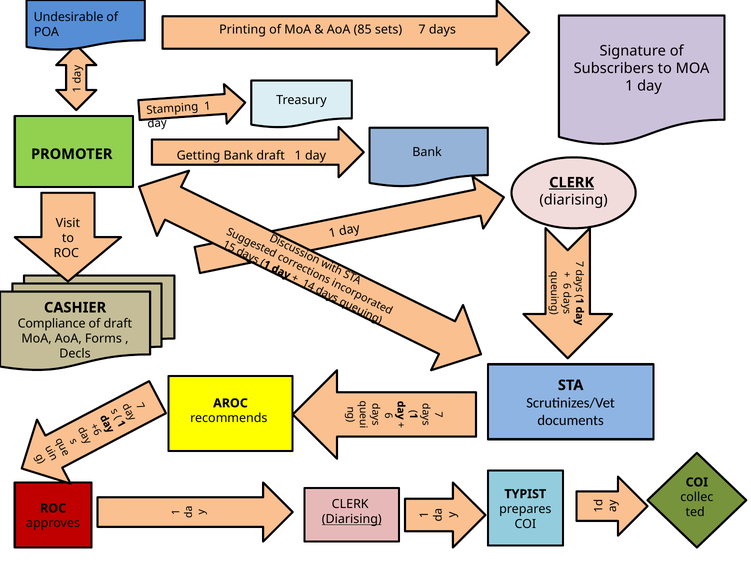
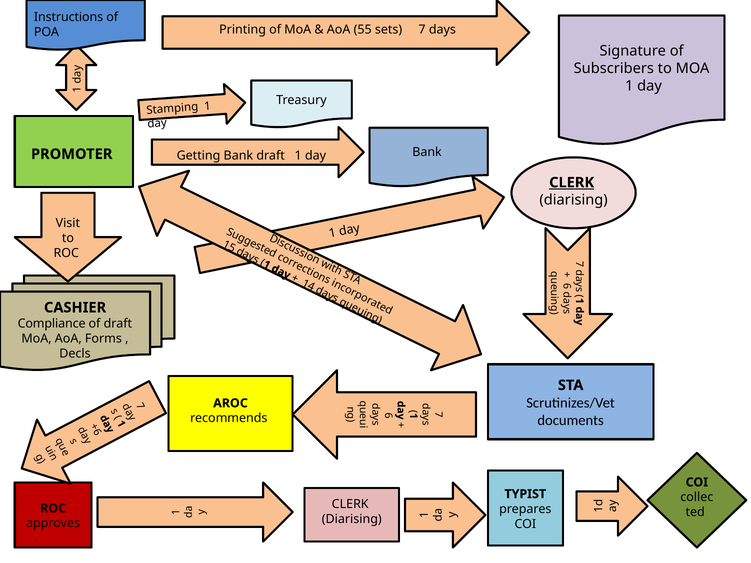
Undesirable: Undesirable -> Instructions (69, 17)
85: 85 -> 55 (363, 30)
Diarising underline: present -> none (352, 520)
